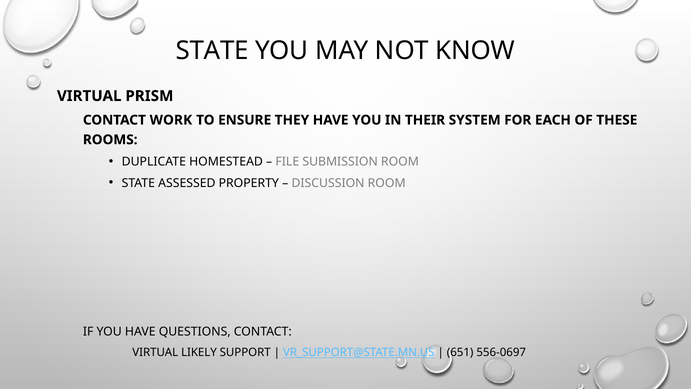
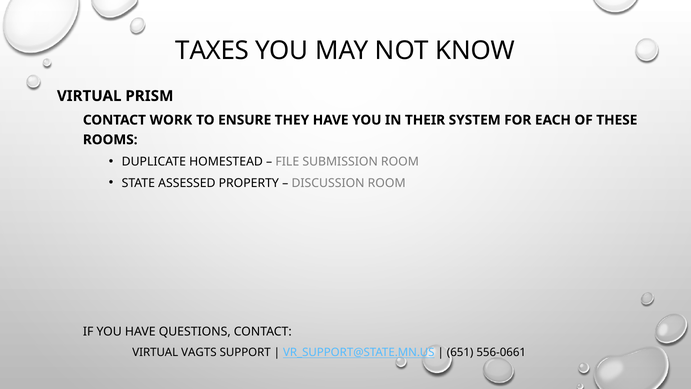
STATE: STATE -> TAXES (212, 50)
LIKELY: LIKELY -> VAGTS (199, 352)
556-0697: 556-0697 -> 556-0661 (501, 352)
